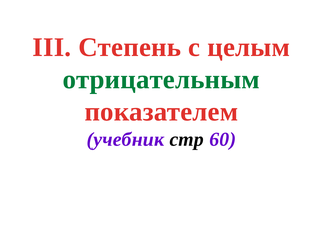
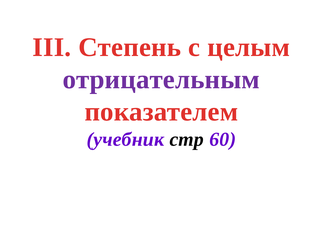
отрицательным colour: green -> purple (161, 80)
